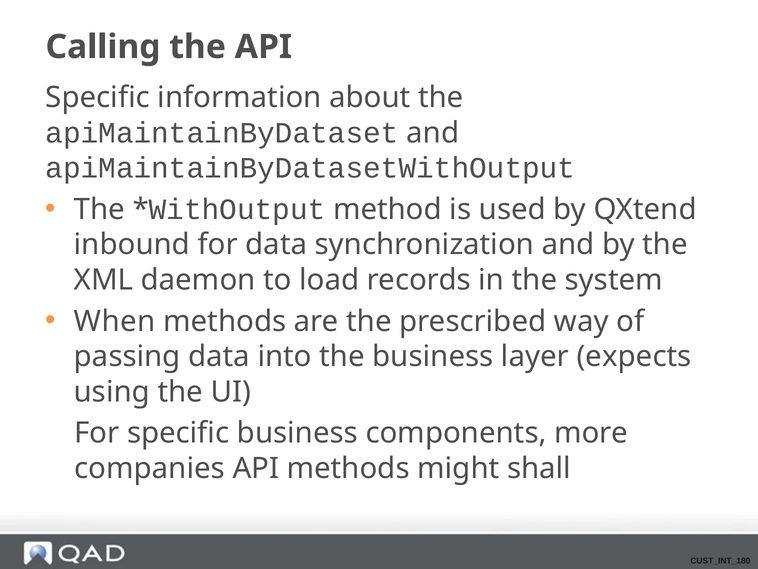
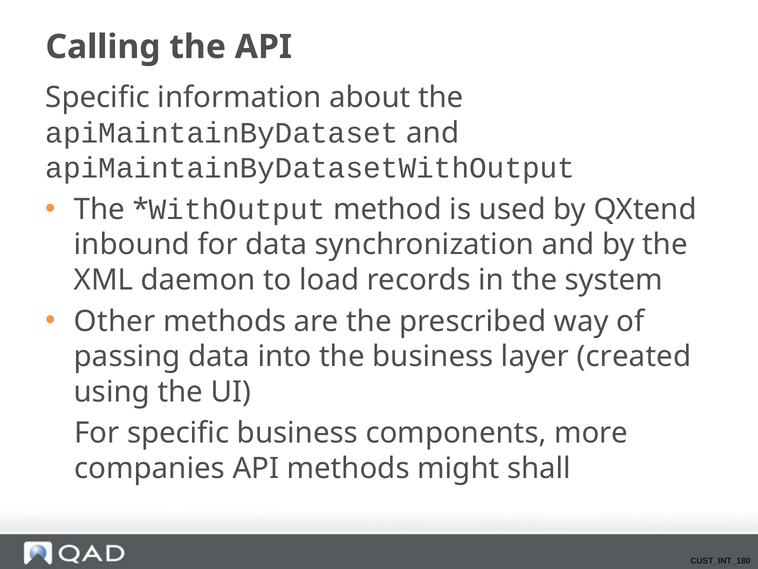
When: When -> Other (115, 321)
expects: expects -> created (634, 356)
